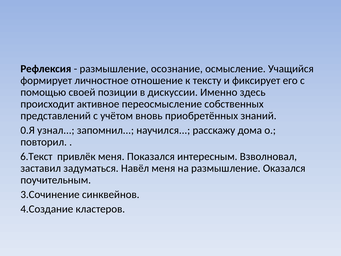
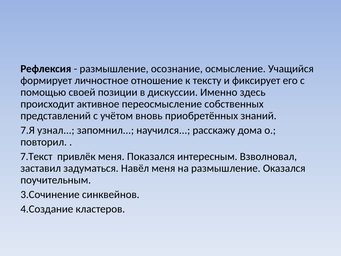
0.Я: 0.Я -> 7.Я (28, 130)
6.Текст: 6.Текст -> 7.Текст (36, 156)
